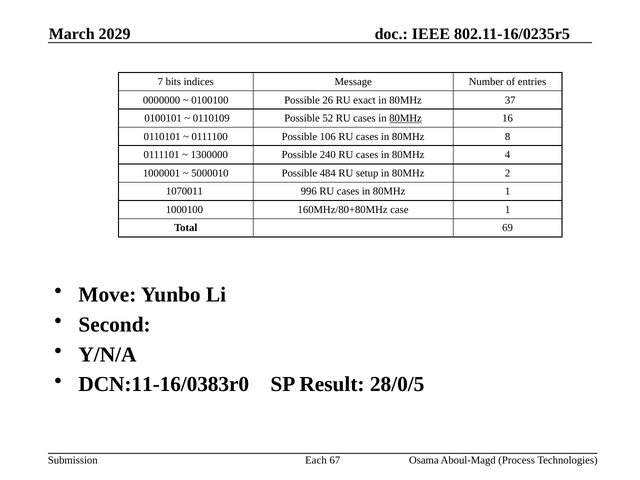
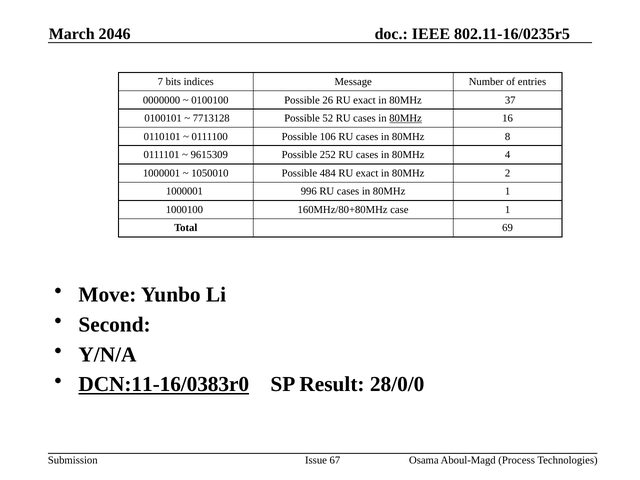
2029: 2029 -> 2046 (115, 34)
0110109: 0110109 -> 7713128 (211, 118)
1300000: 1300000 -> 9615309 (209, 155)
240: 240 -> 252 (328, 155)
5000010: 5000010 -> 1050010 (210, 173)
484 RU setup: setup -> exact (367, 173)
1070011: 1070011 -> 1000001 (184, 191)
DCN:11-16/0383r0 underline: none -> present (164, 384)
28/0/5: 28/0/5 -> 28/0/0 (397, 384)
Each: Each -> Issue (316, 460)
